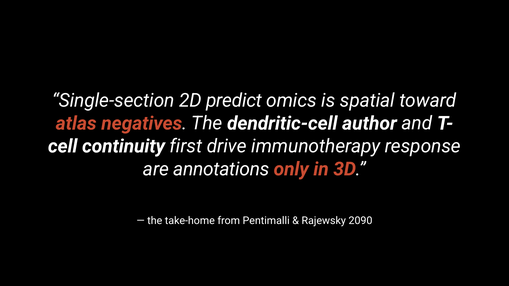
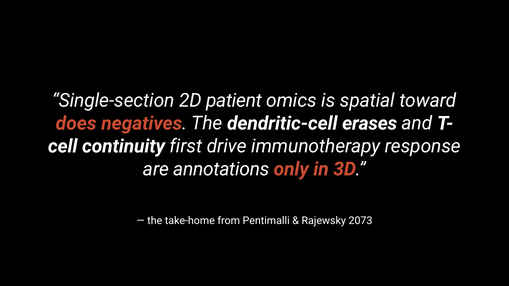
predict: predict -> patient (234, 101)
atlas: atlas -> does (76, 123)
author: author -> erases (370, 123)
2090: 2090 -> 2073 (360, 221)
